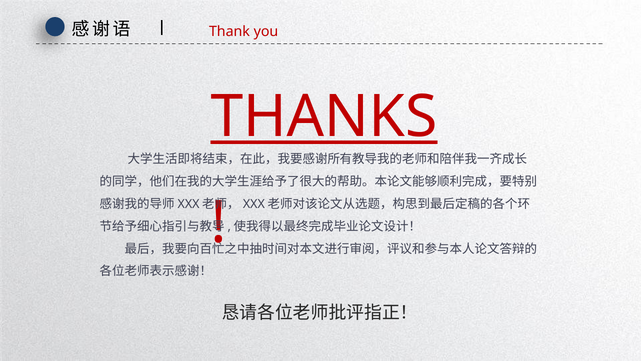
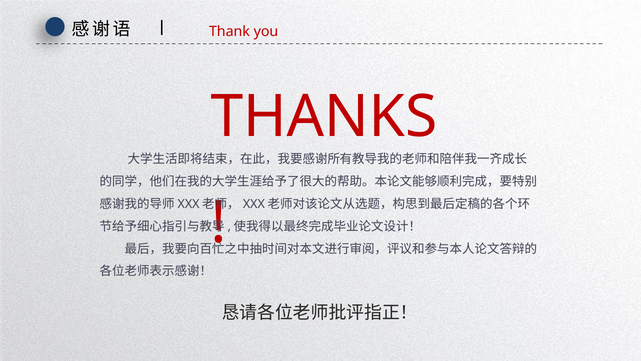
THANKS underline: present -> none (324, 117)
